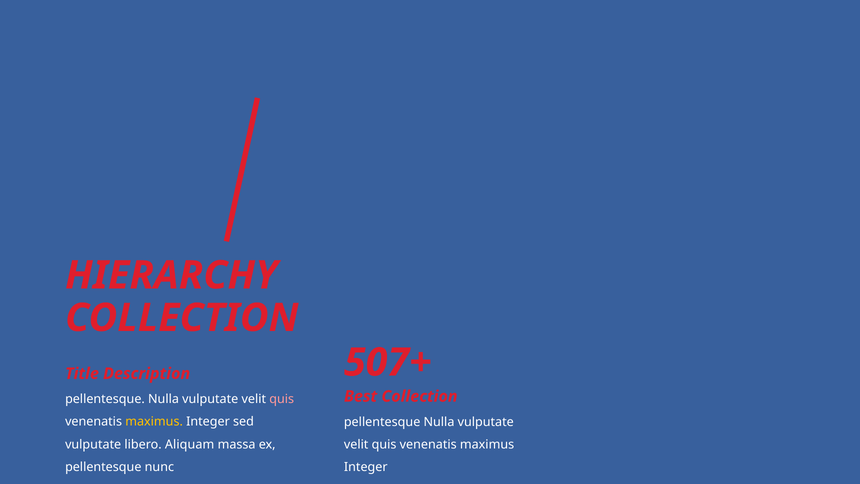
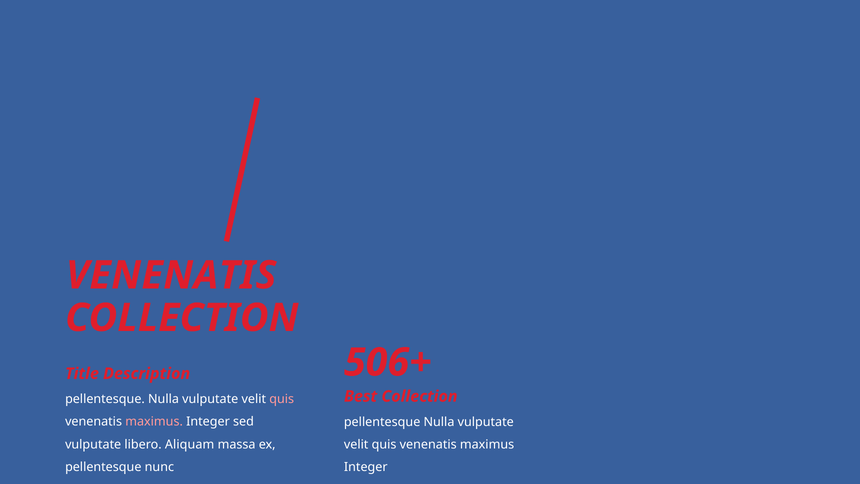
HIERARCHY: HIERARCHY -> VENENATIS (171, 275)
507+: 507+ -> 506+ (388, 362)
maximus colour: yellow -> pink (154, 422)
